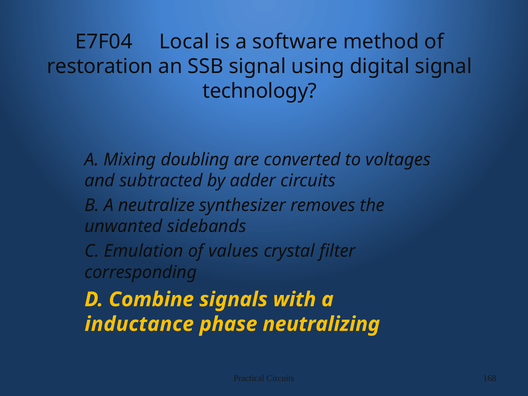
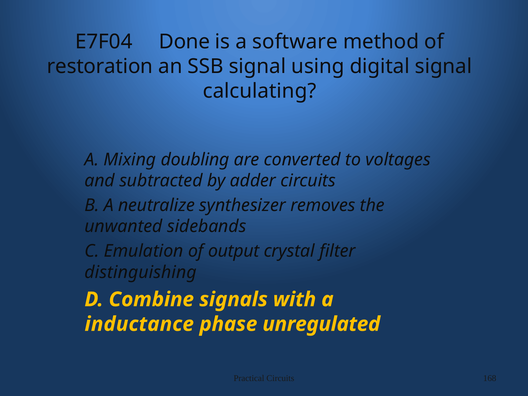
Local: Local -> Done (184, 42)
technology: technology -> calculating (260, 91)
values: values -> output (234, 251)
corresponding: corresponding -> distinguishing (141, 272)
neutralizing: neutralizing -> unregulated (321, 324)
